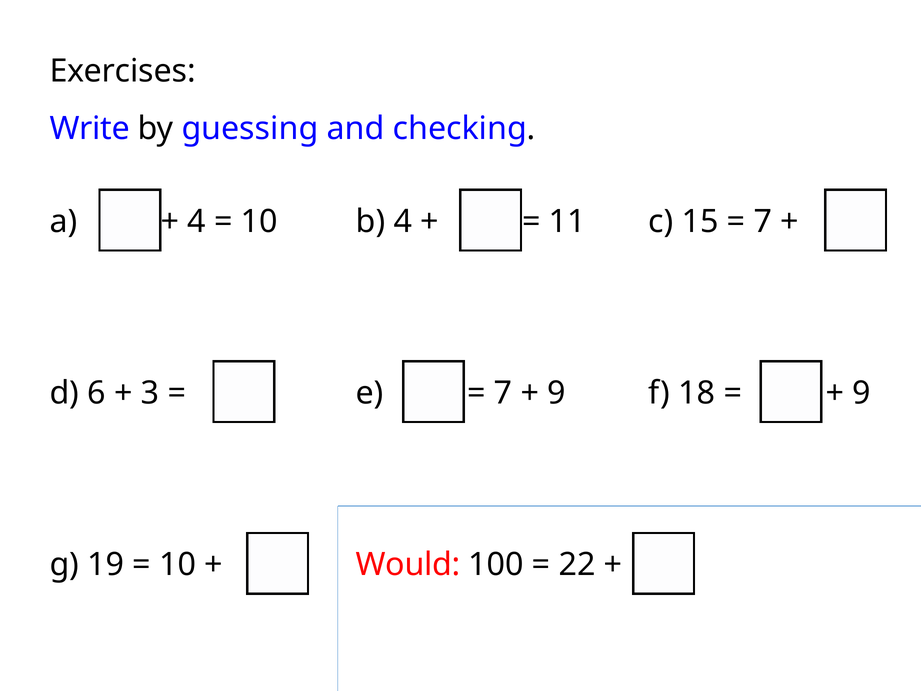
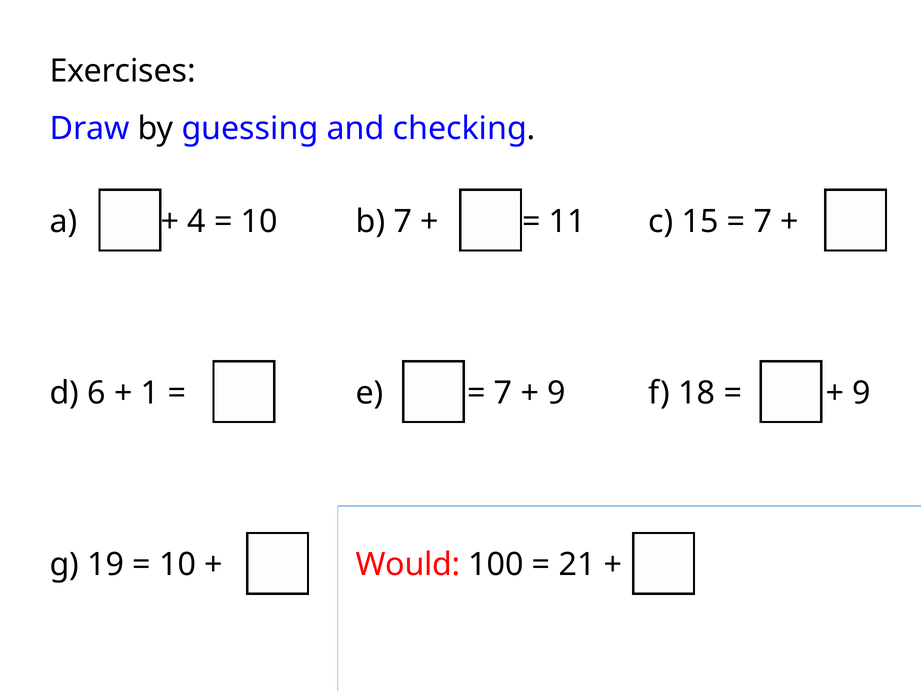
Write: Write -> Draw (90, 129)
b 4: 4 -> 7 (403, 221)
3: 3 -> 1 (150, 393)
22: 22 -> 21 (577, 564)
